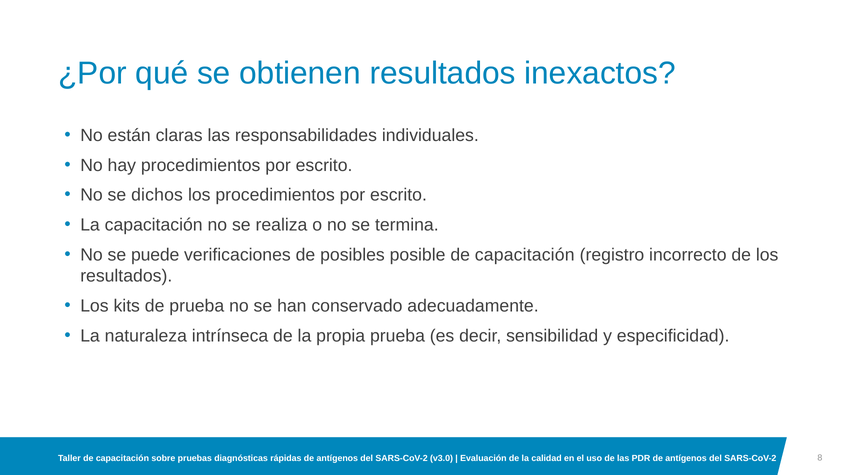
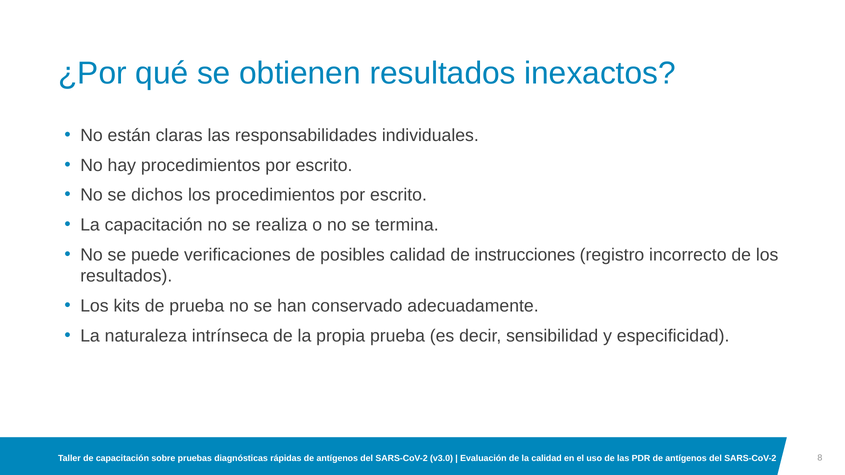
posibles posible: posible -> calidad (418, 255)
capacitación: capacitación -> instrucciones (525, 255)
